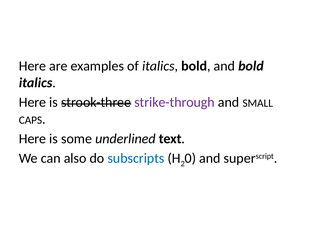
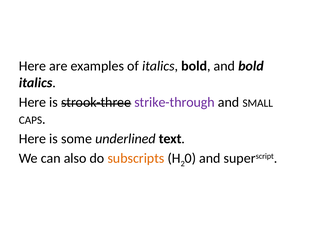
subscripts colour: blue -> orange (136, 158)
